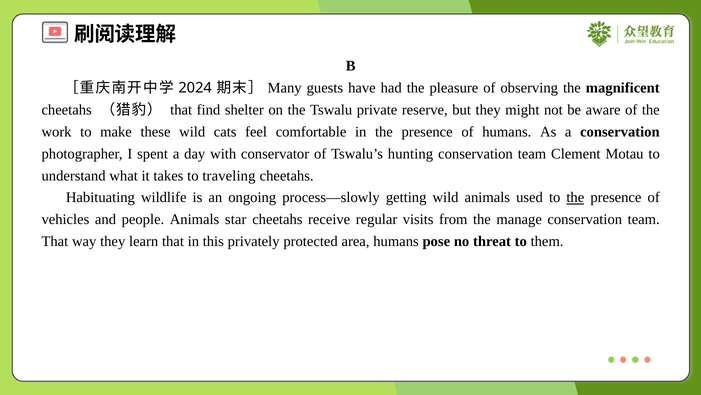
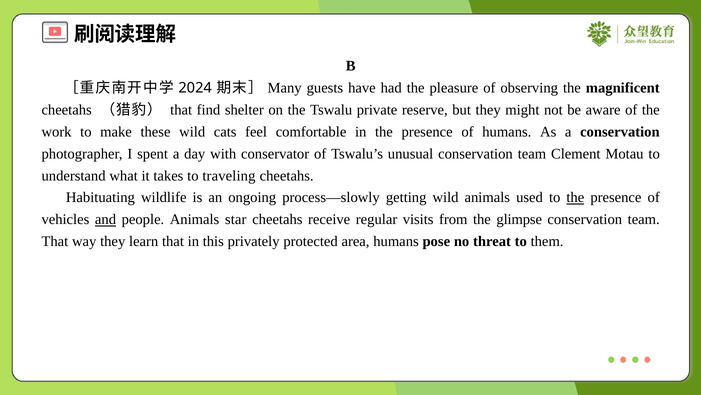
hunting: hunting -> unusual (411, 154)
and underline: none -> present (106, 219)
manage: manage -> glimpse (519, 219)
